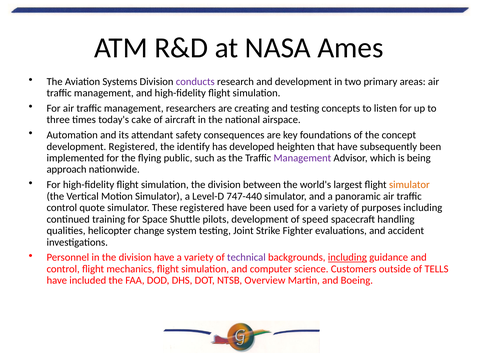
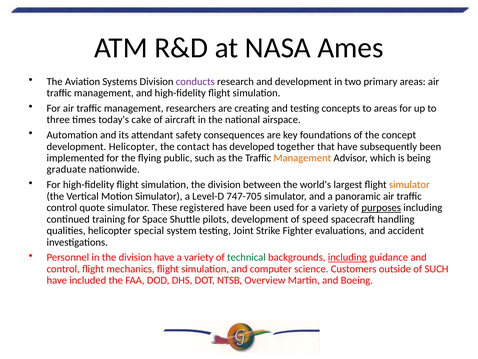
to listen: listen -> areas (385, 108)
development Registered: Registered -> Helicopter (133, 146)
identify: identify -> contact (193, 146)
heighten: heighten -> together (296, 146)
Management colour: purple -> orange (302, 158)
approach: approach -> graduate (66, 169)
747-440: 747-440 -> 747-705 (244, 196)
purposes underline: none -> present (381, 207)
change: change -> special (149, 230)
technical colour: purple -> green (246, 257)
of TELLS: TELLS -> SUCH (436, 269)
